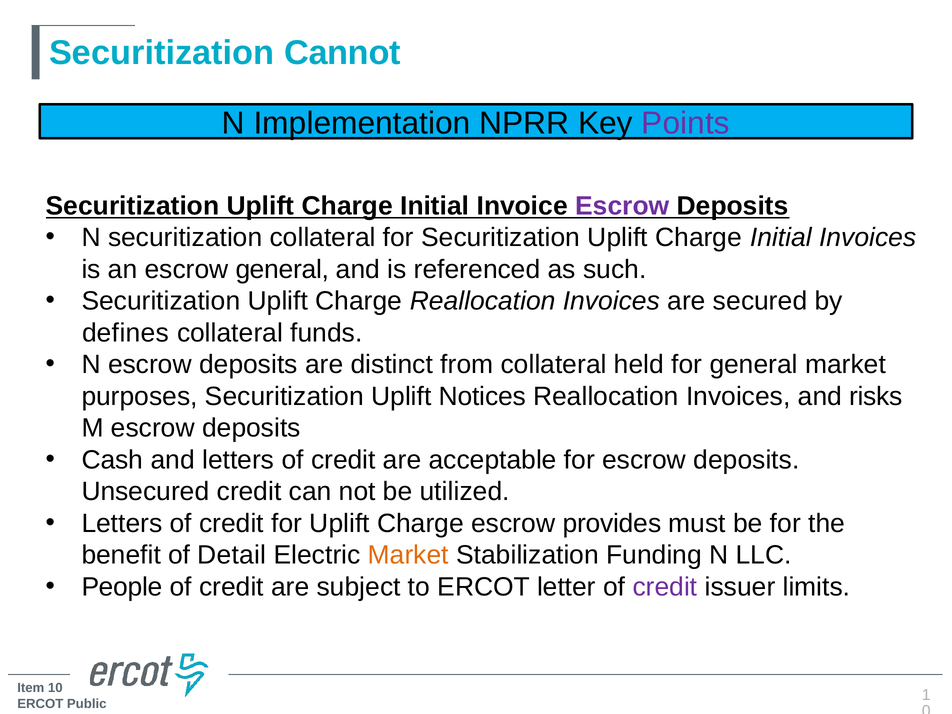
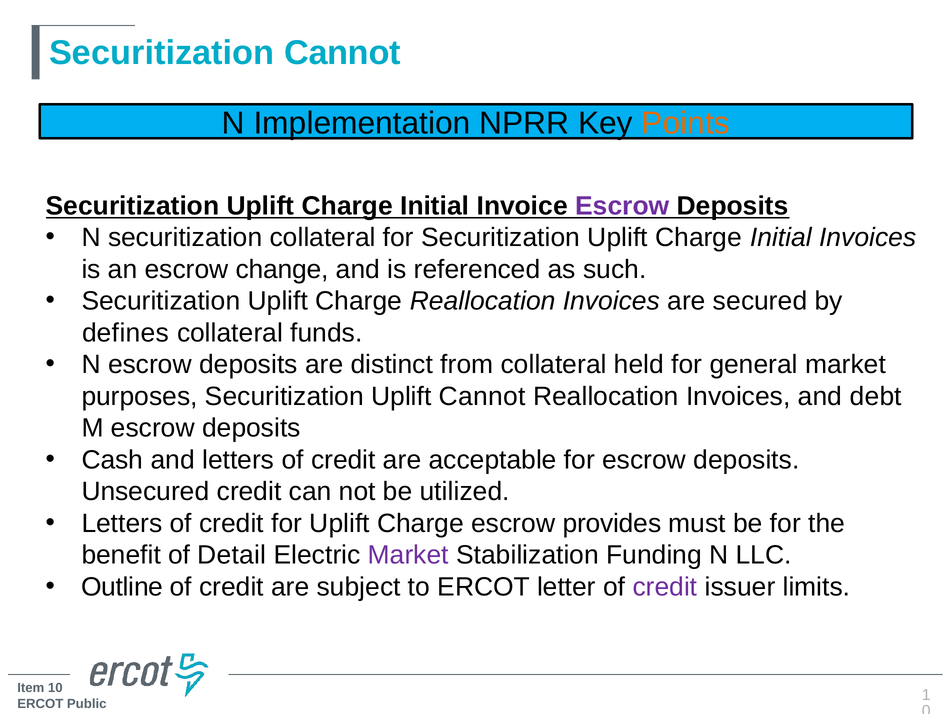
Points colour: purple -> orange (686, 123)
escrow general: general -> change (282, 269)
Uplift Notices: Notices -> Cannot (482, 396)
risks: risks -> debt (876, 396)
Market colour: orange -> purple (408, 555)
People: People -> Outline (122, 587)
